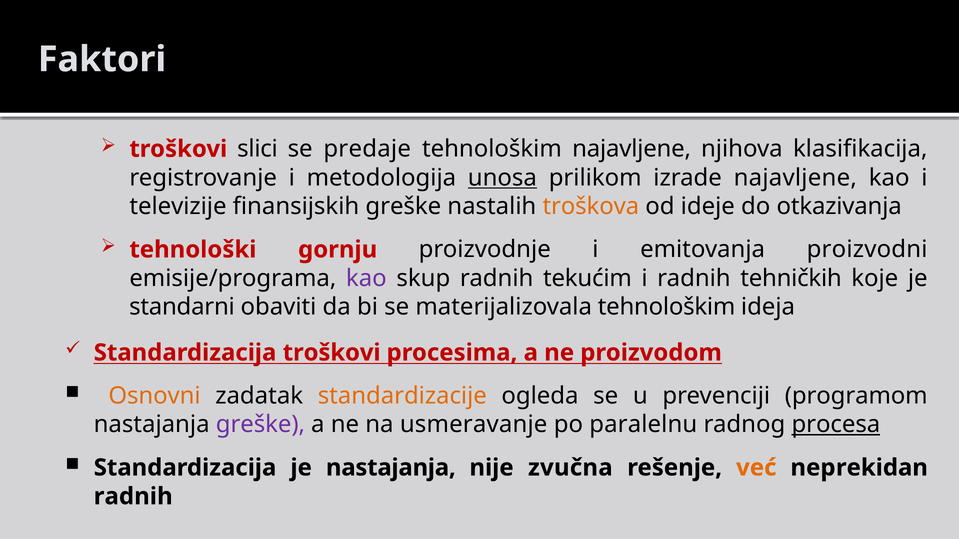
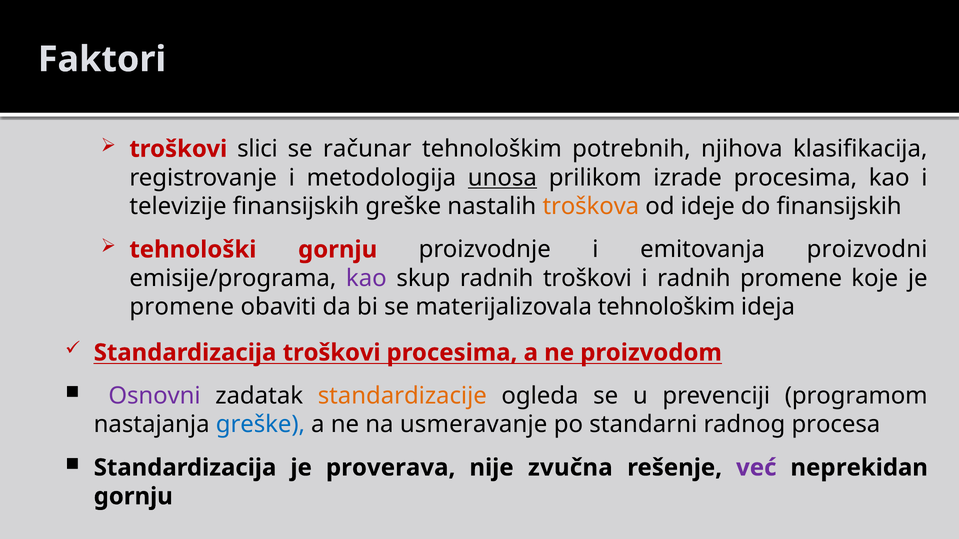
predaje: predaje -> računar (367, 149)
tehnološkim najavljene: najavljene -> potrebnih (631, 149)
izrade najavljene: najavljene -> procesima (795, 178)
do otkazivanja: otkazivanja -> finansijskih (839, 207)
radnih tekućim: tekućim -> troškovi (587, 279)
radnih tehničkih: tehničkih -> promene (791, 279)
standarni: standarni -> promene (182, 307)
Osnovni colour: orange -> purple (155, 396)
greške colour: purple -> blue (260, 425)
paralelnu: paralelnu -> standarni (643, 425)
procesa underline: present -> none (836, 425)
je nastajanja: nastajanja -> proverava (391, 468)
već colour: orange -> purple (756, 468)
radnih: radnih -> gornju (133, 497)
